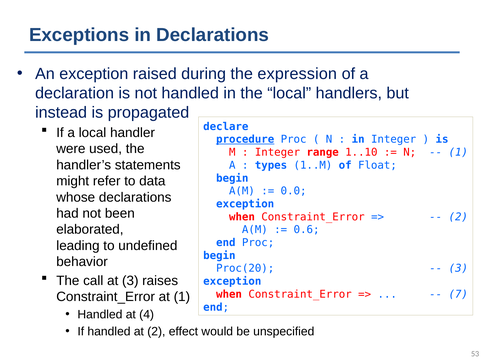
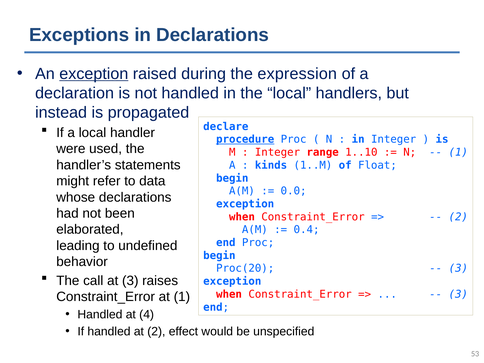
exception underline: none -> present (94, 74)
types: types -> kinds (271, 165)
0.6: 0.6 -> 0.4 (307, 230)
7: 7 -> 3 (458, 294)
